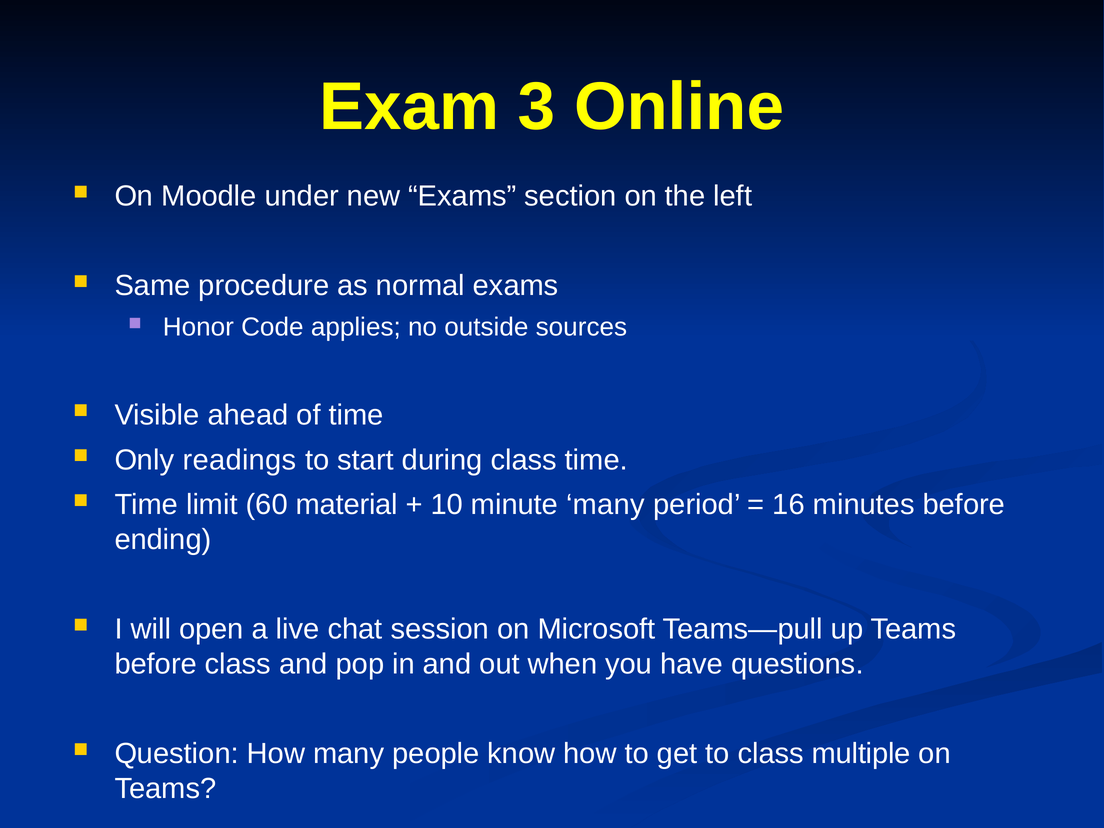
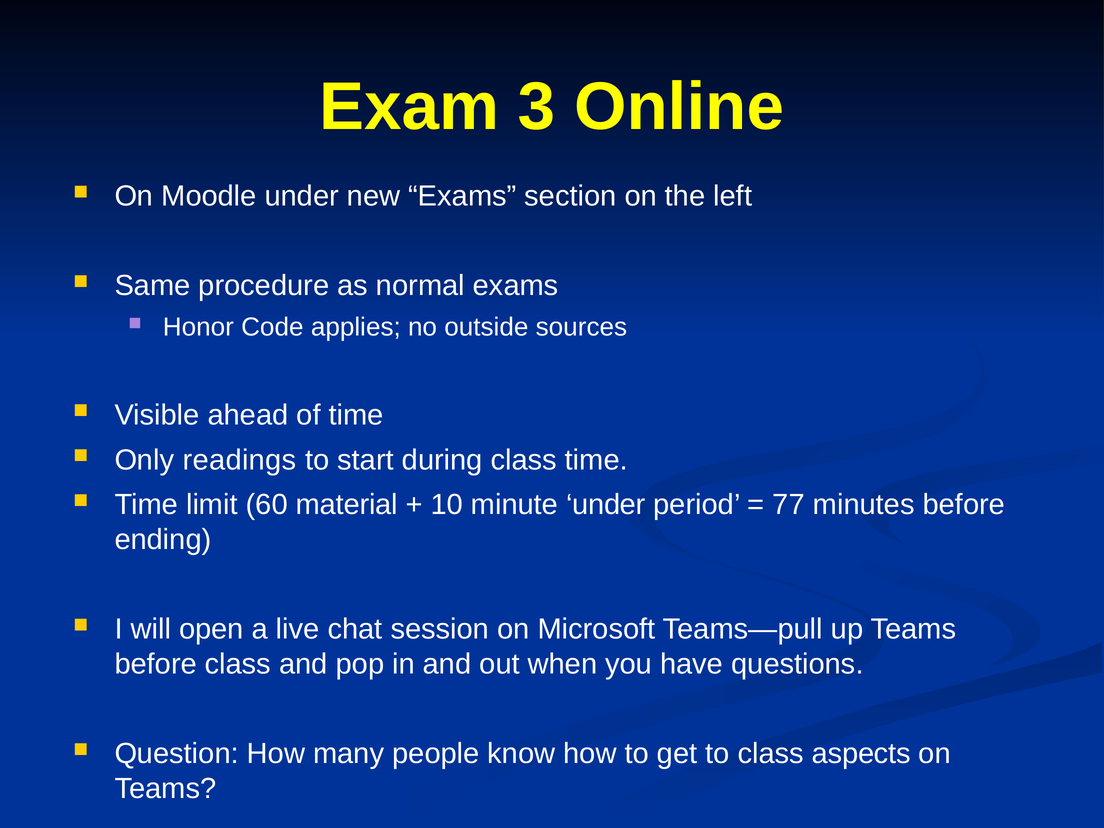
minute many: many -> under (606, 505)
16: 16 -> 77 (789, 505)
multiple: multiple -> aspects (861, 754)
